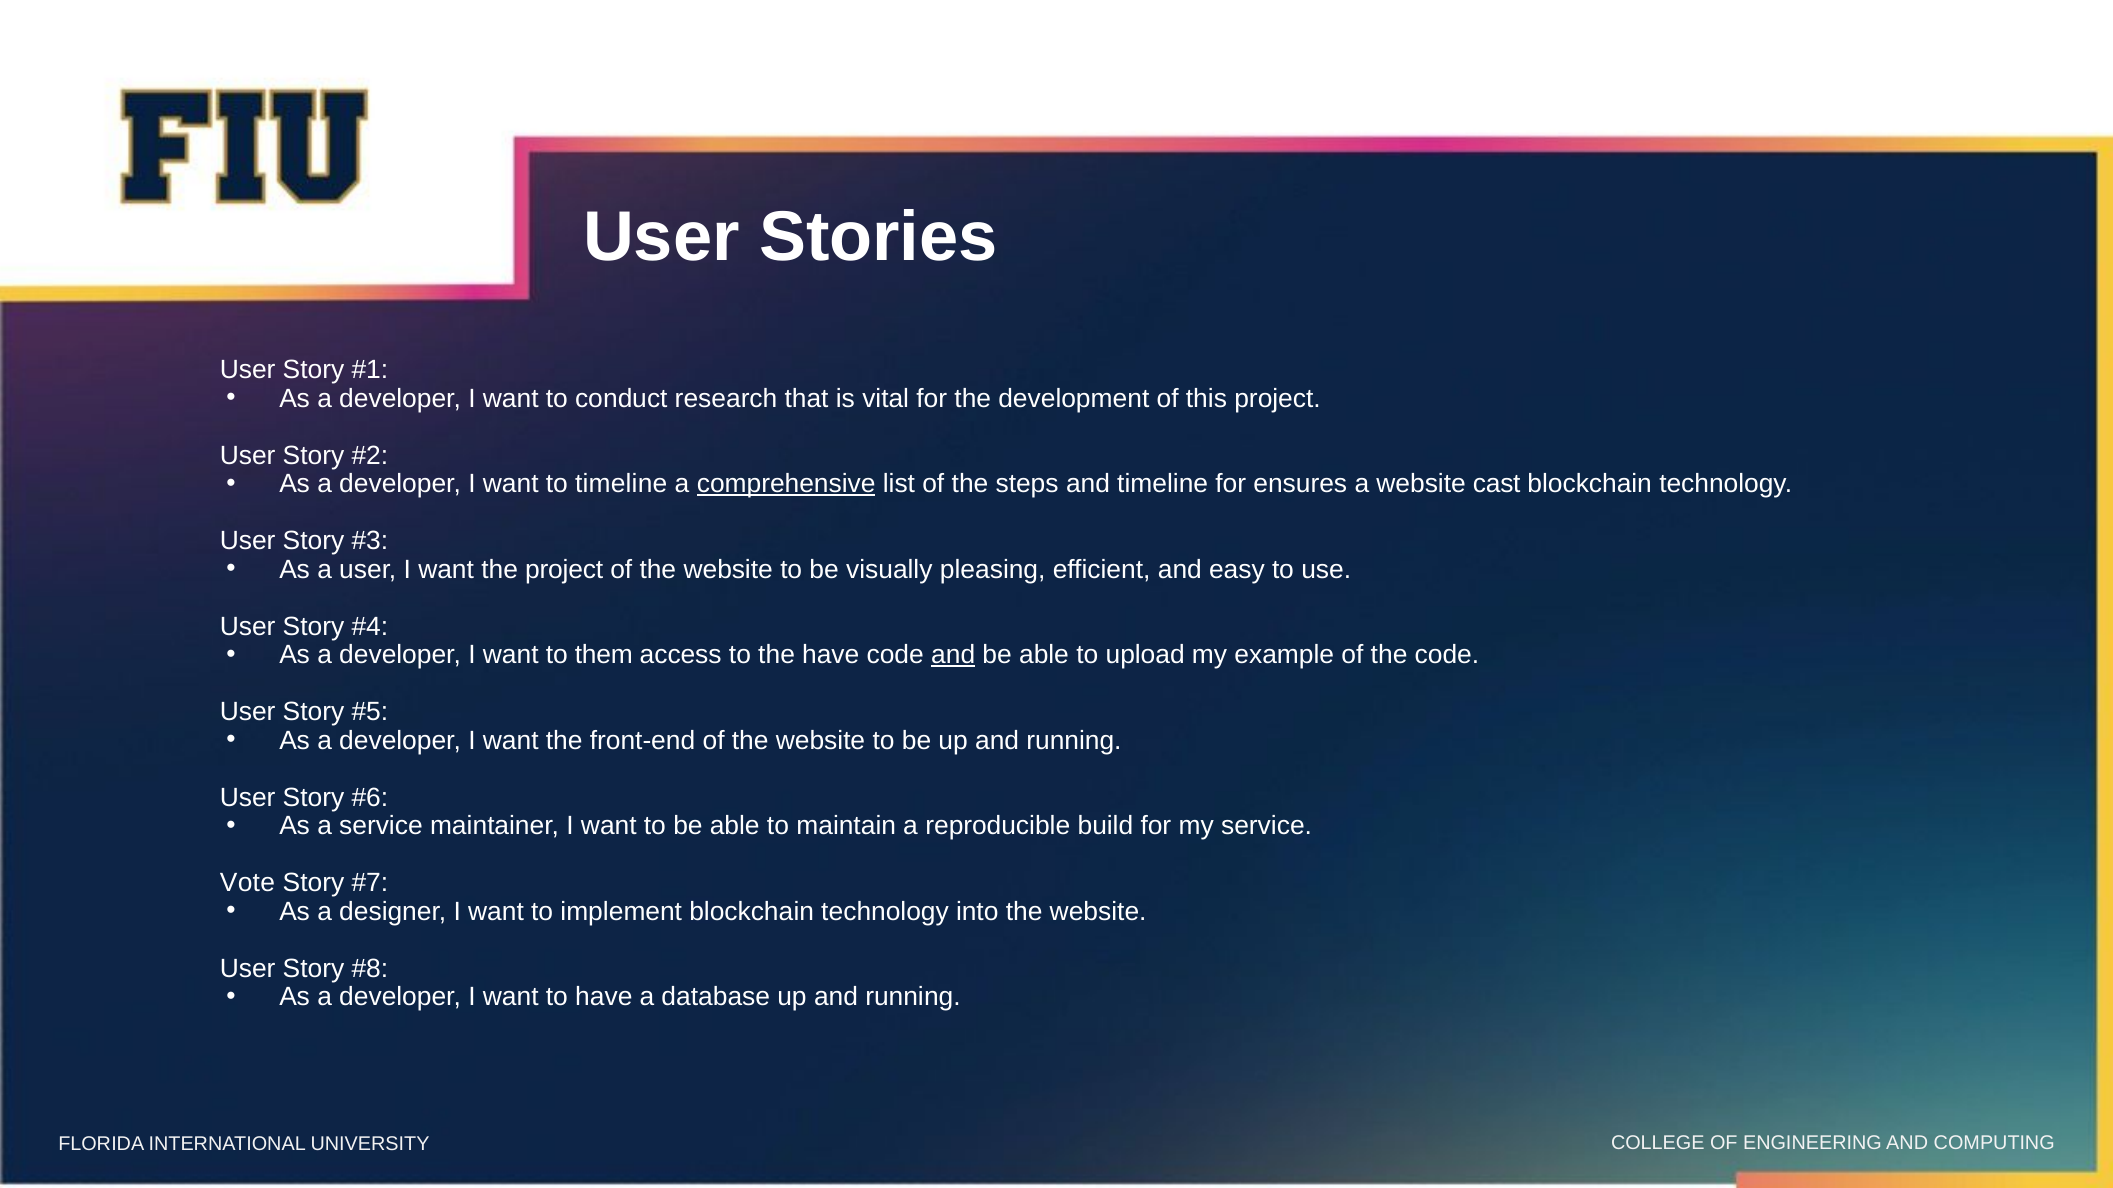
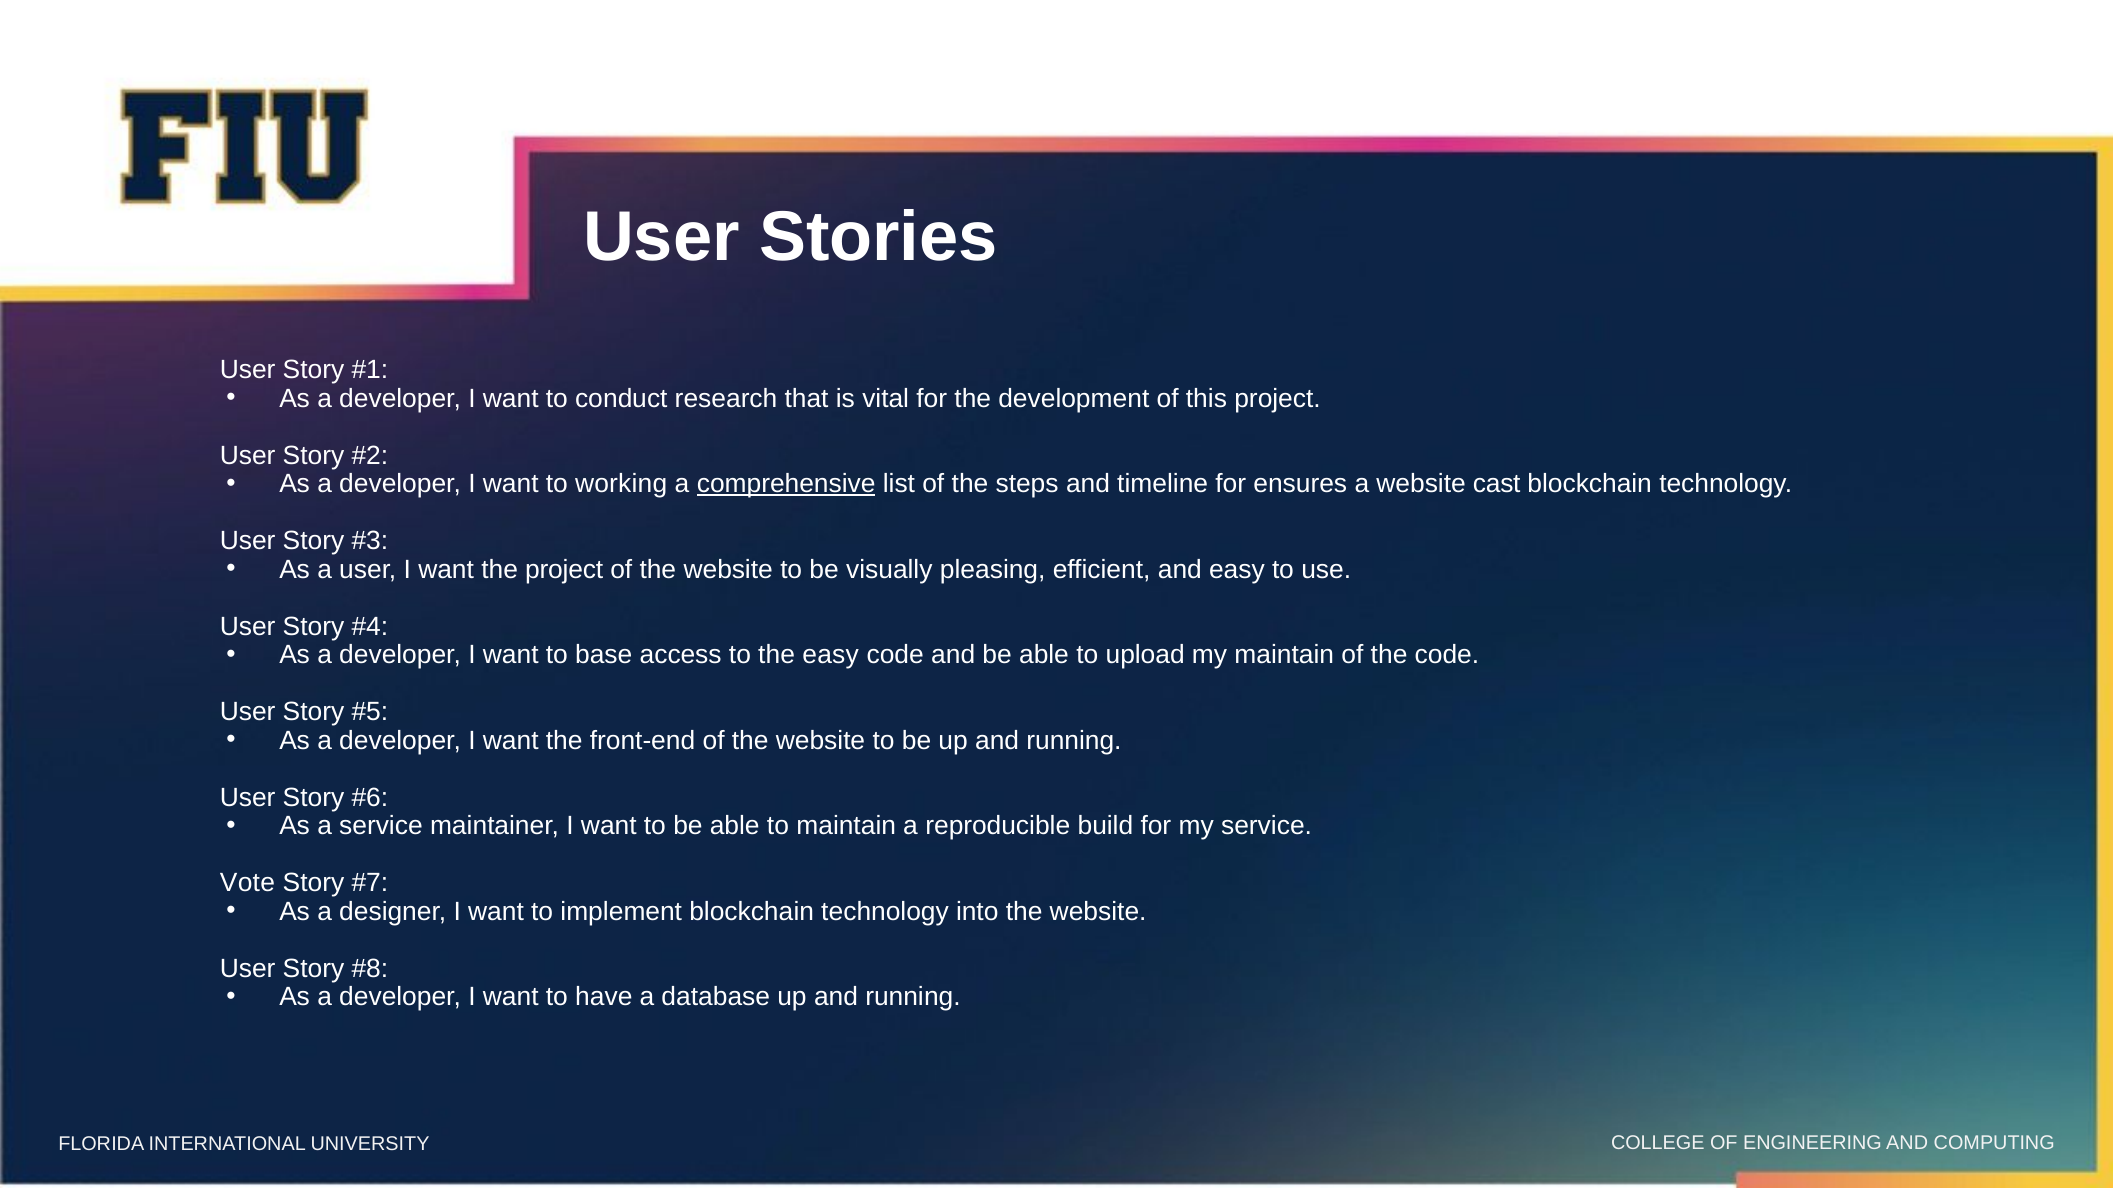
to timeline: timeline -> working (621, 484)
them: them -> base (604, 655)
the have: have -> easy (831, 655)
and underline: present -> none (953, 655)
my example: example -> maintain (1284, 655)
